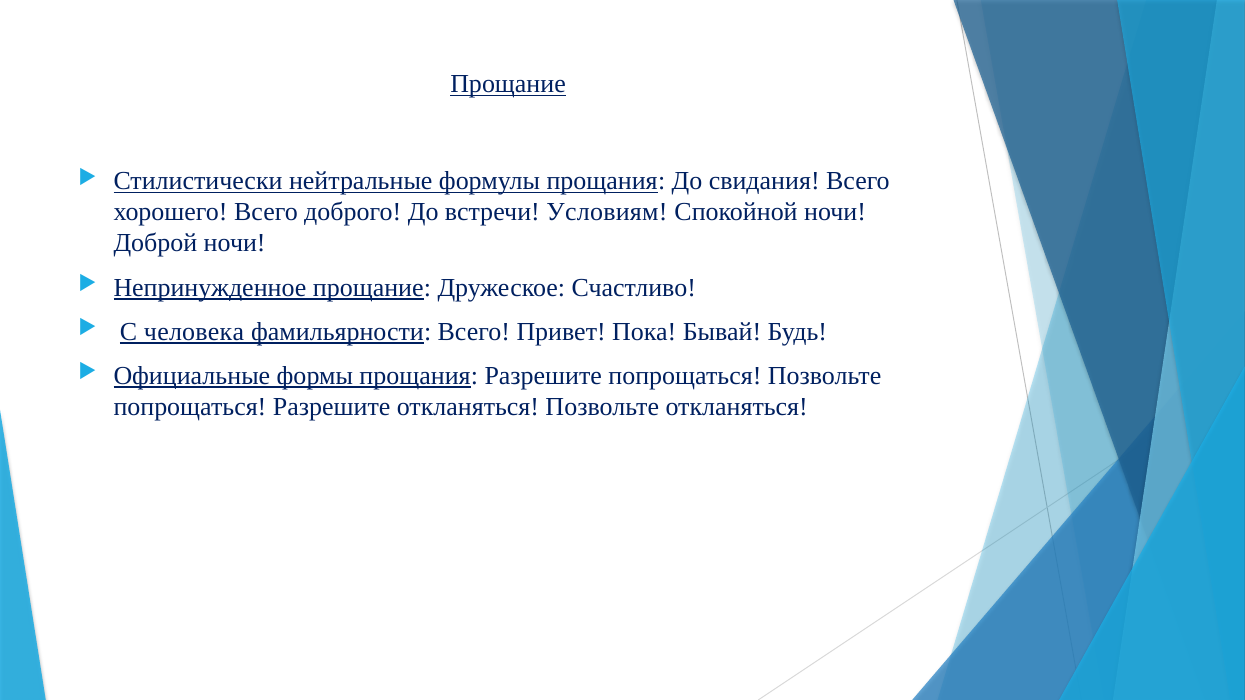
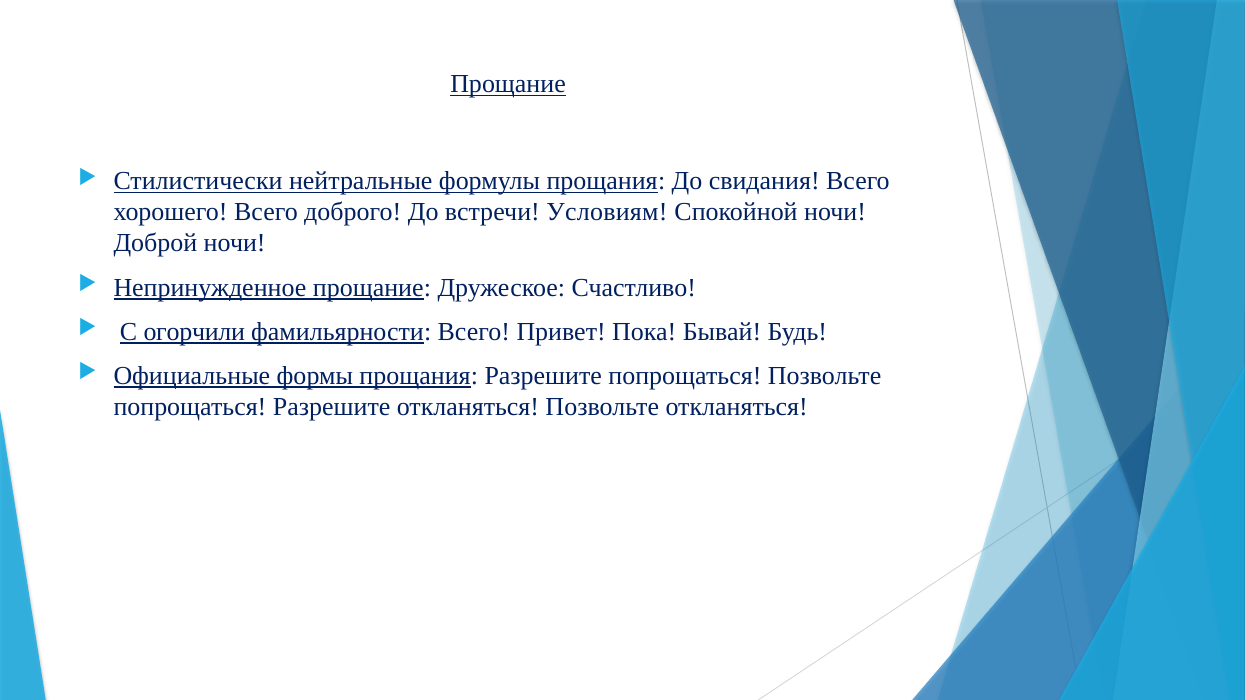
человека: человека -> огорчили (194, 332)
